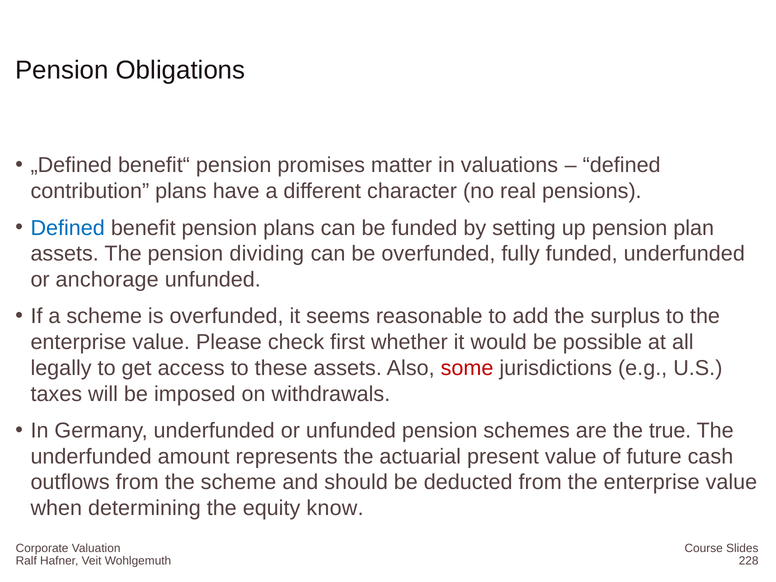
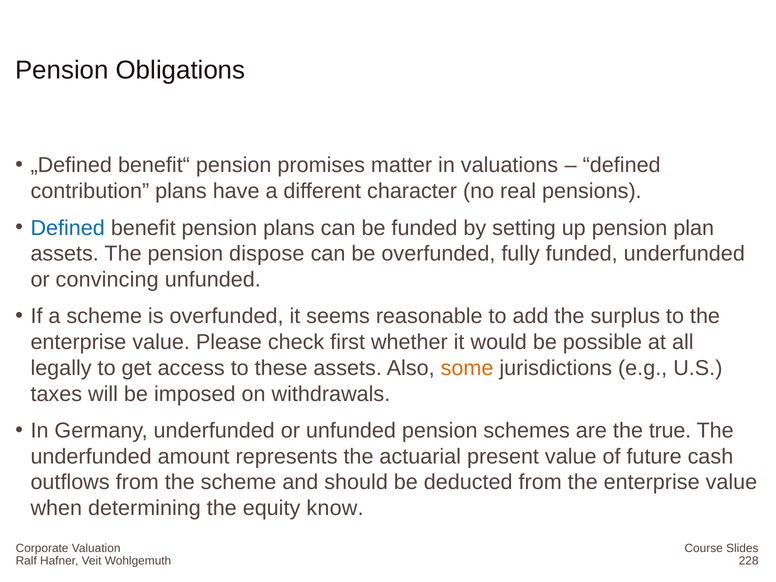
dividing: dividing -> dispose (267, 254)
anchorage: anchorage -> convincing (107, 280)
some colour: red -> orange (467, 368)
